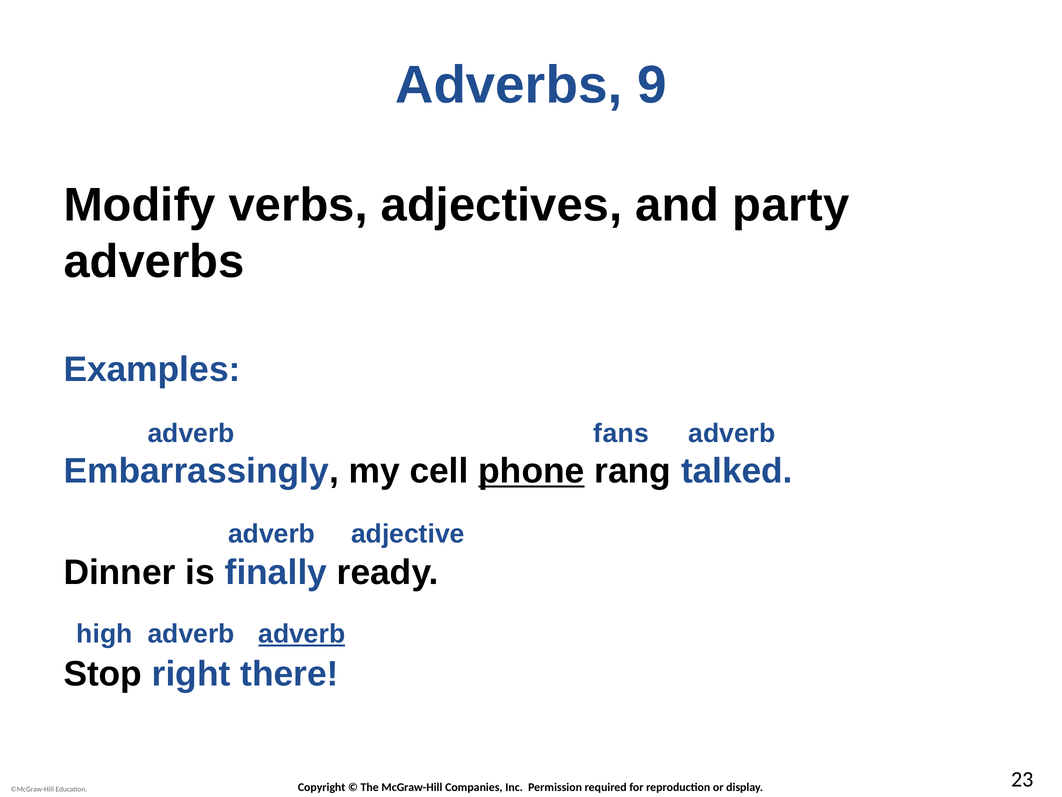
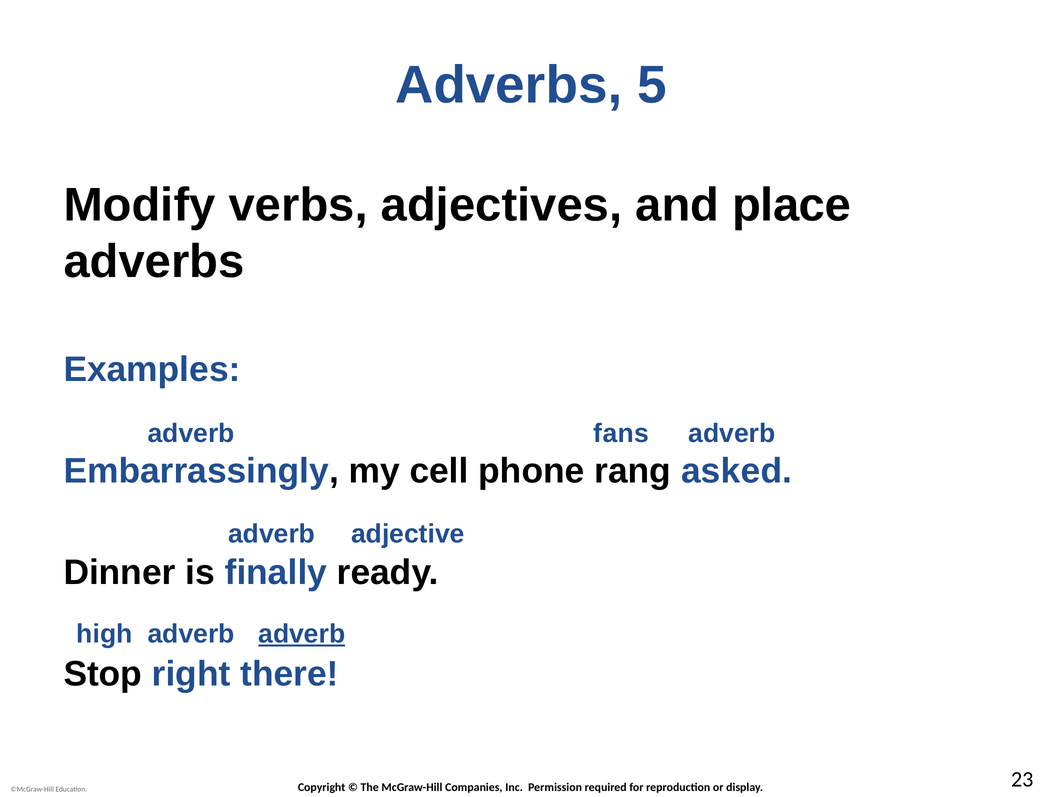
9: 9 -> 5 (652, 85)
party: party -> place (792, 205)
phone underline: present -> none (531, 471)
talked: talked -> asked (737, 471)
